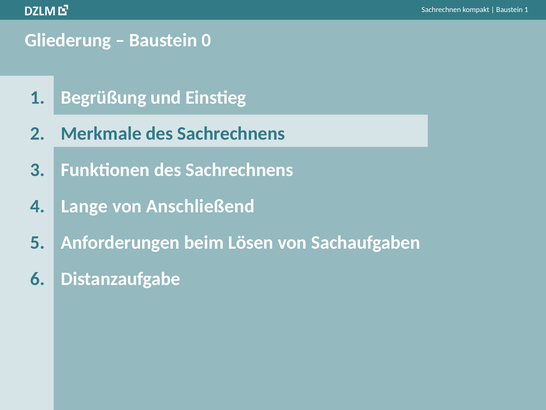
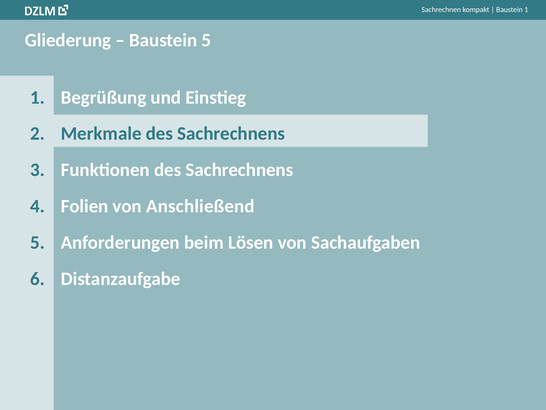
Baustein 0: 0 -> 5 (206, 40)
Lange: Lange -> Folien (85, 206)
